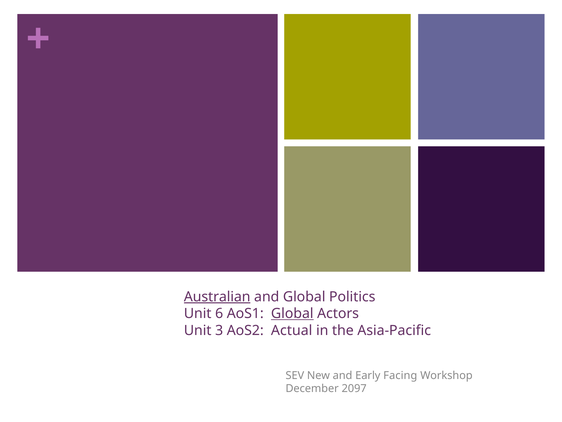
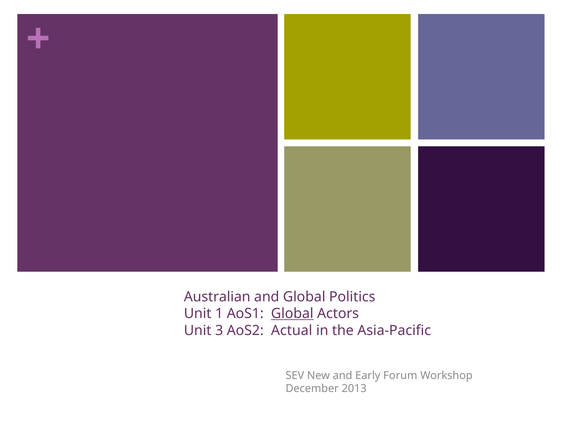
Australian underline: present -> none (217, 296)
6: 6 -> 1 (219, 313)
Facing: Facing -> Forum (400, 375)
2097: 2097 -> 2013 (354, 388)
